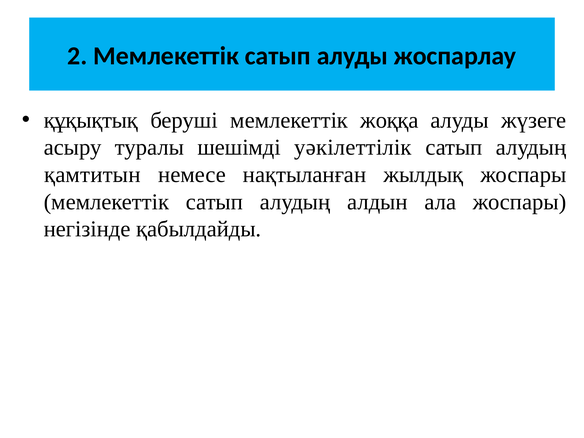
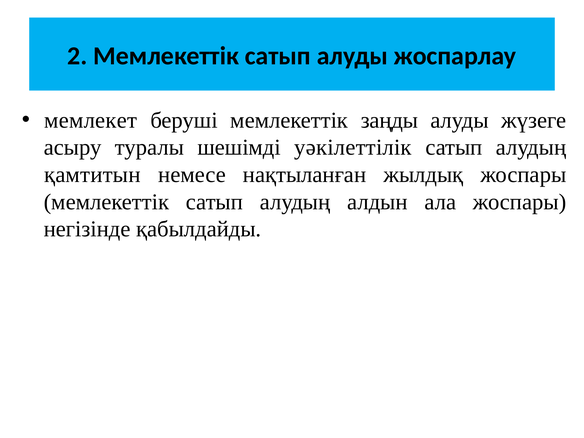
құқықтық: құқықтық -> мемлекет (91, 120)
жоққа: жоққа -> заңды (389, 120)
